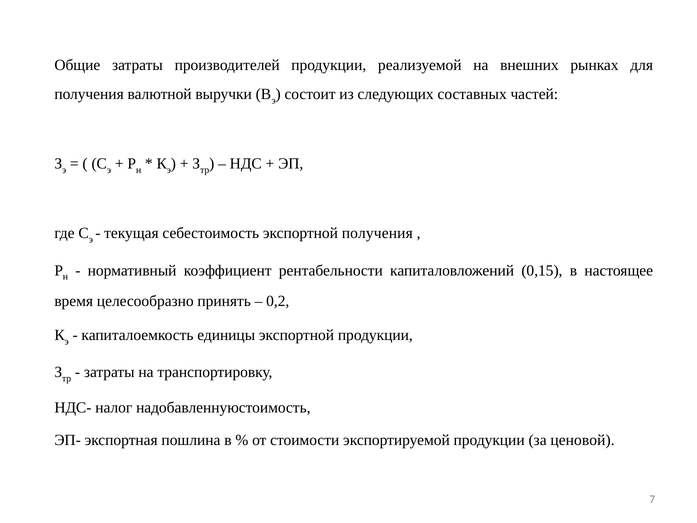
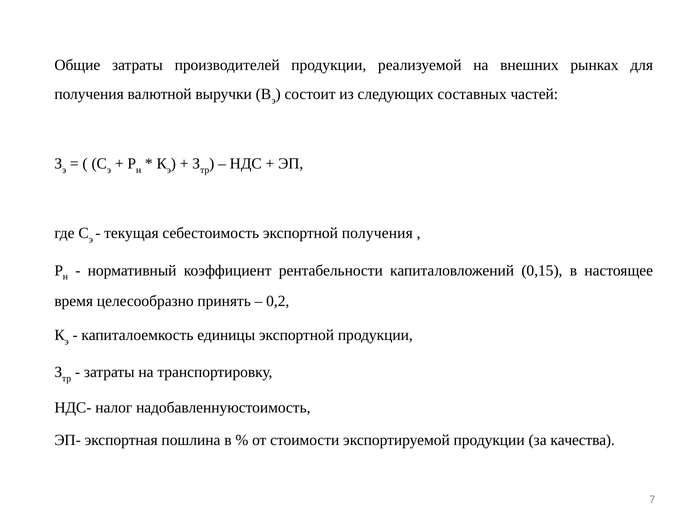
ценовой: ценовой -> качества (583, 440)
